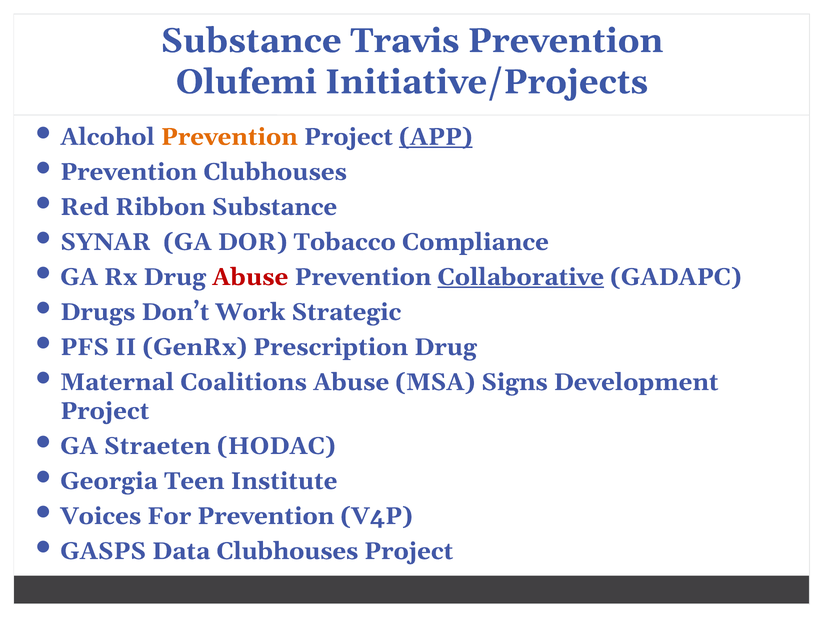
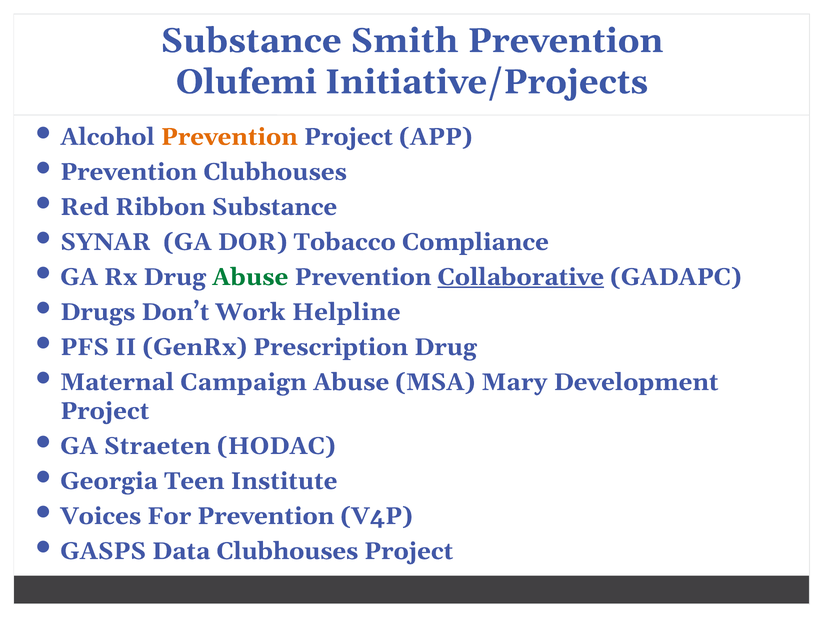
Travis: Travis -> Smith (404, 41)
APP underline: present -> none (436, 137)
Abuse colour: red -> green (250, 277)
Strategic: Strategic -> Helpline (346, 312)
Coalitions: Coalitions -> Campaign (244, 382)
Signs: Signs -> Mary (514, 382)
